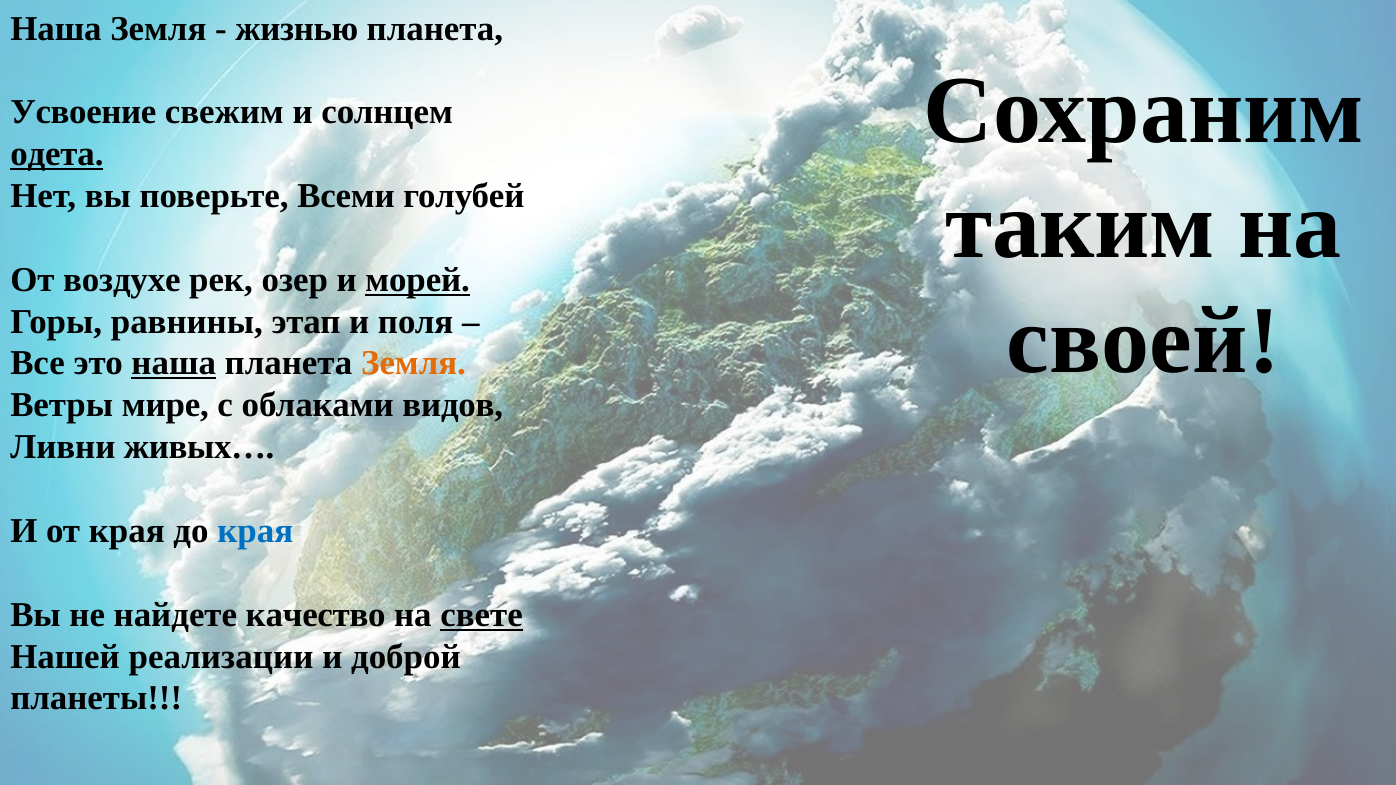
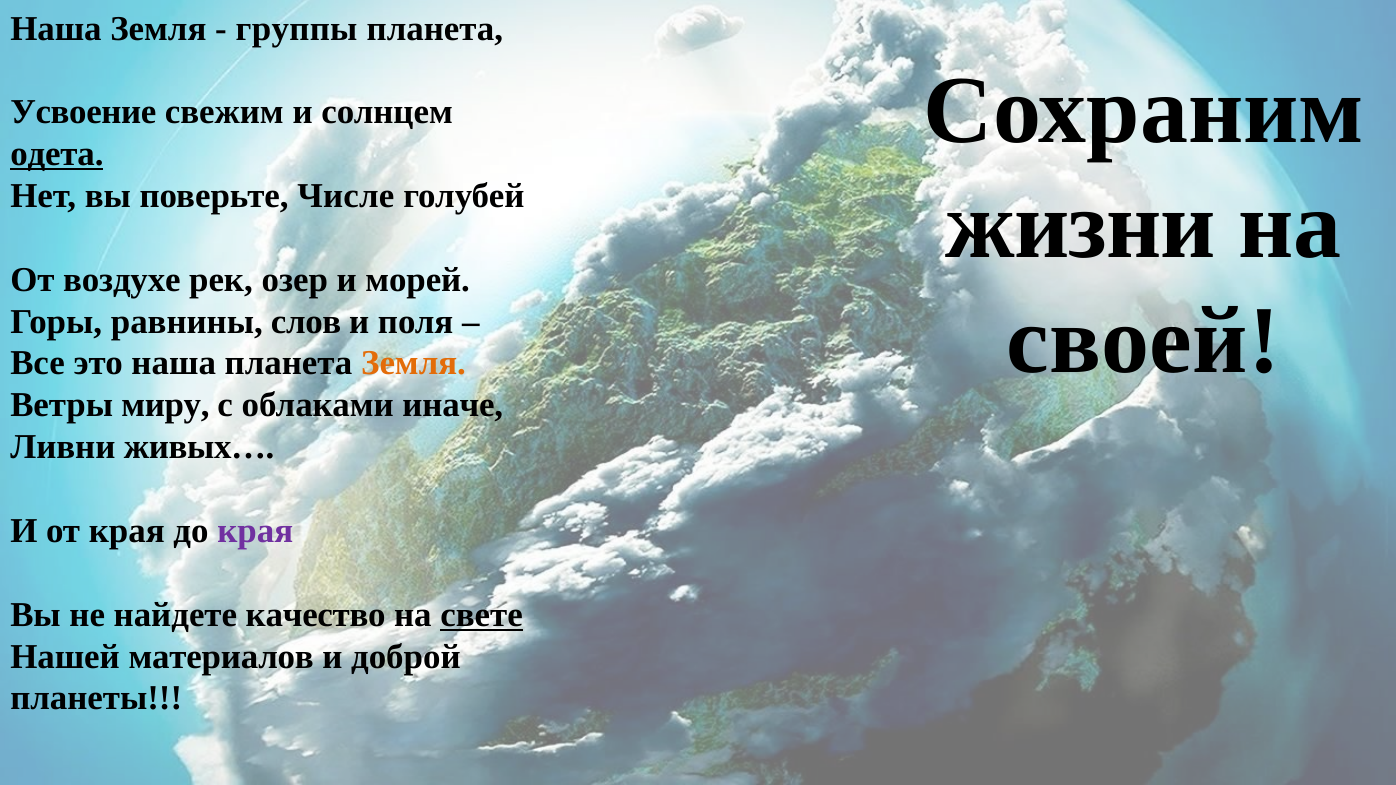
жизнью: жизнью -> группы (297, 29)
Всеми: Всеми -> Числе (346, 196)
таким: таким -> жизни (1081, 226)
морей underline: present -> none (418, 280)
этап: этап -> слов (306, 322)
наша underline: present -> none (174, 364)
мире: мире -> миру (165, 405)
видов: видов -> иначе (453, 405)
края colour: blue -> purple (255, 531)
реализации: реализации -> материалов (221, 657)
